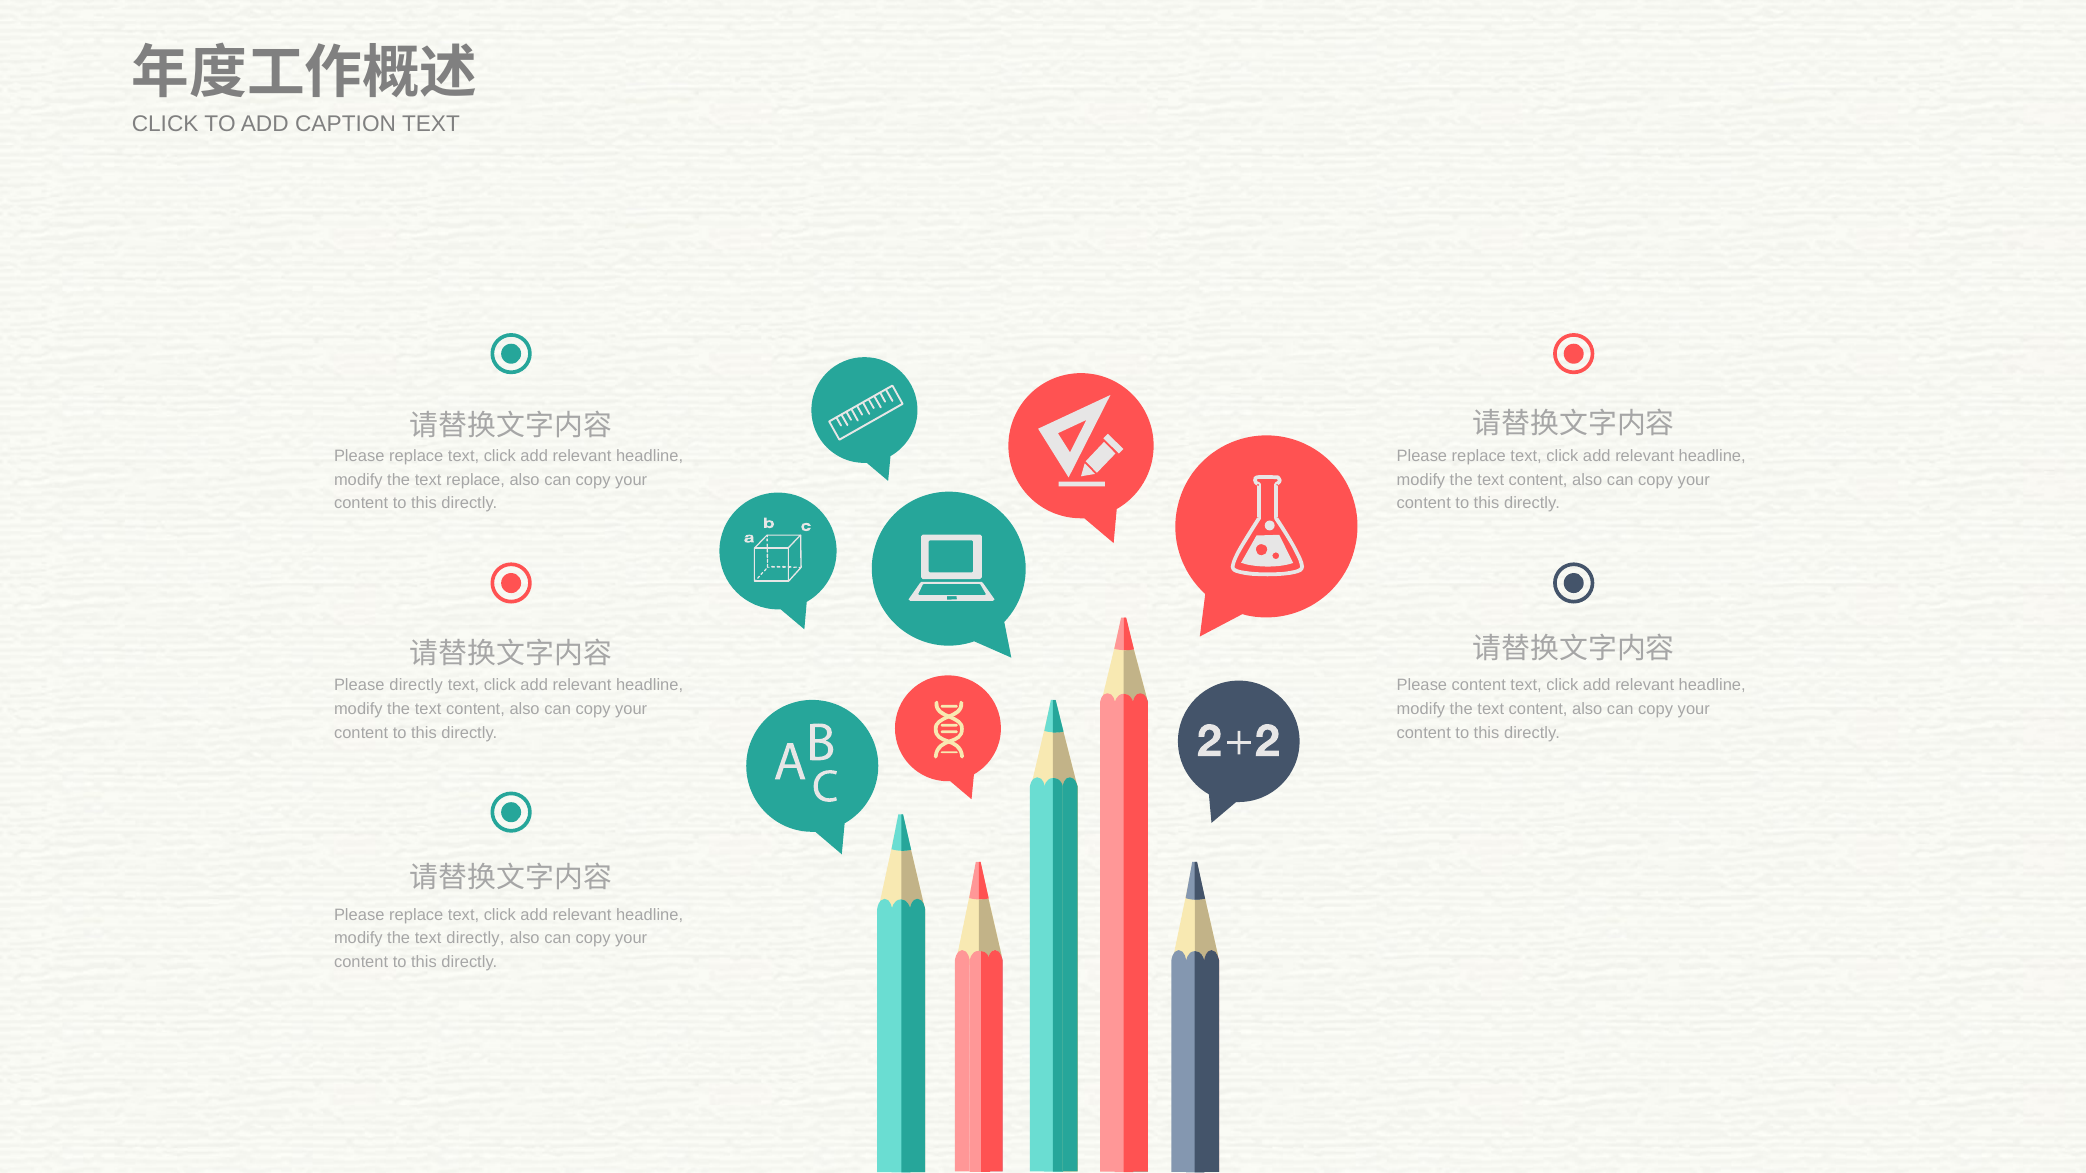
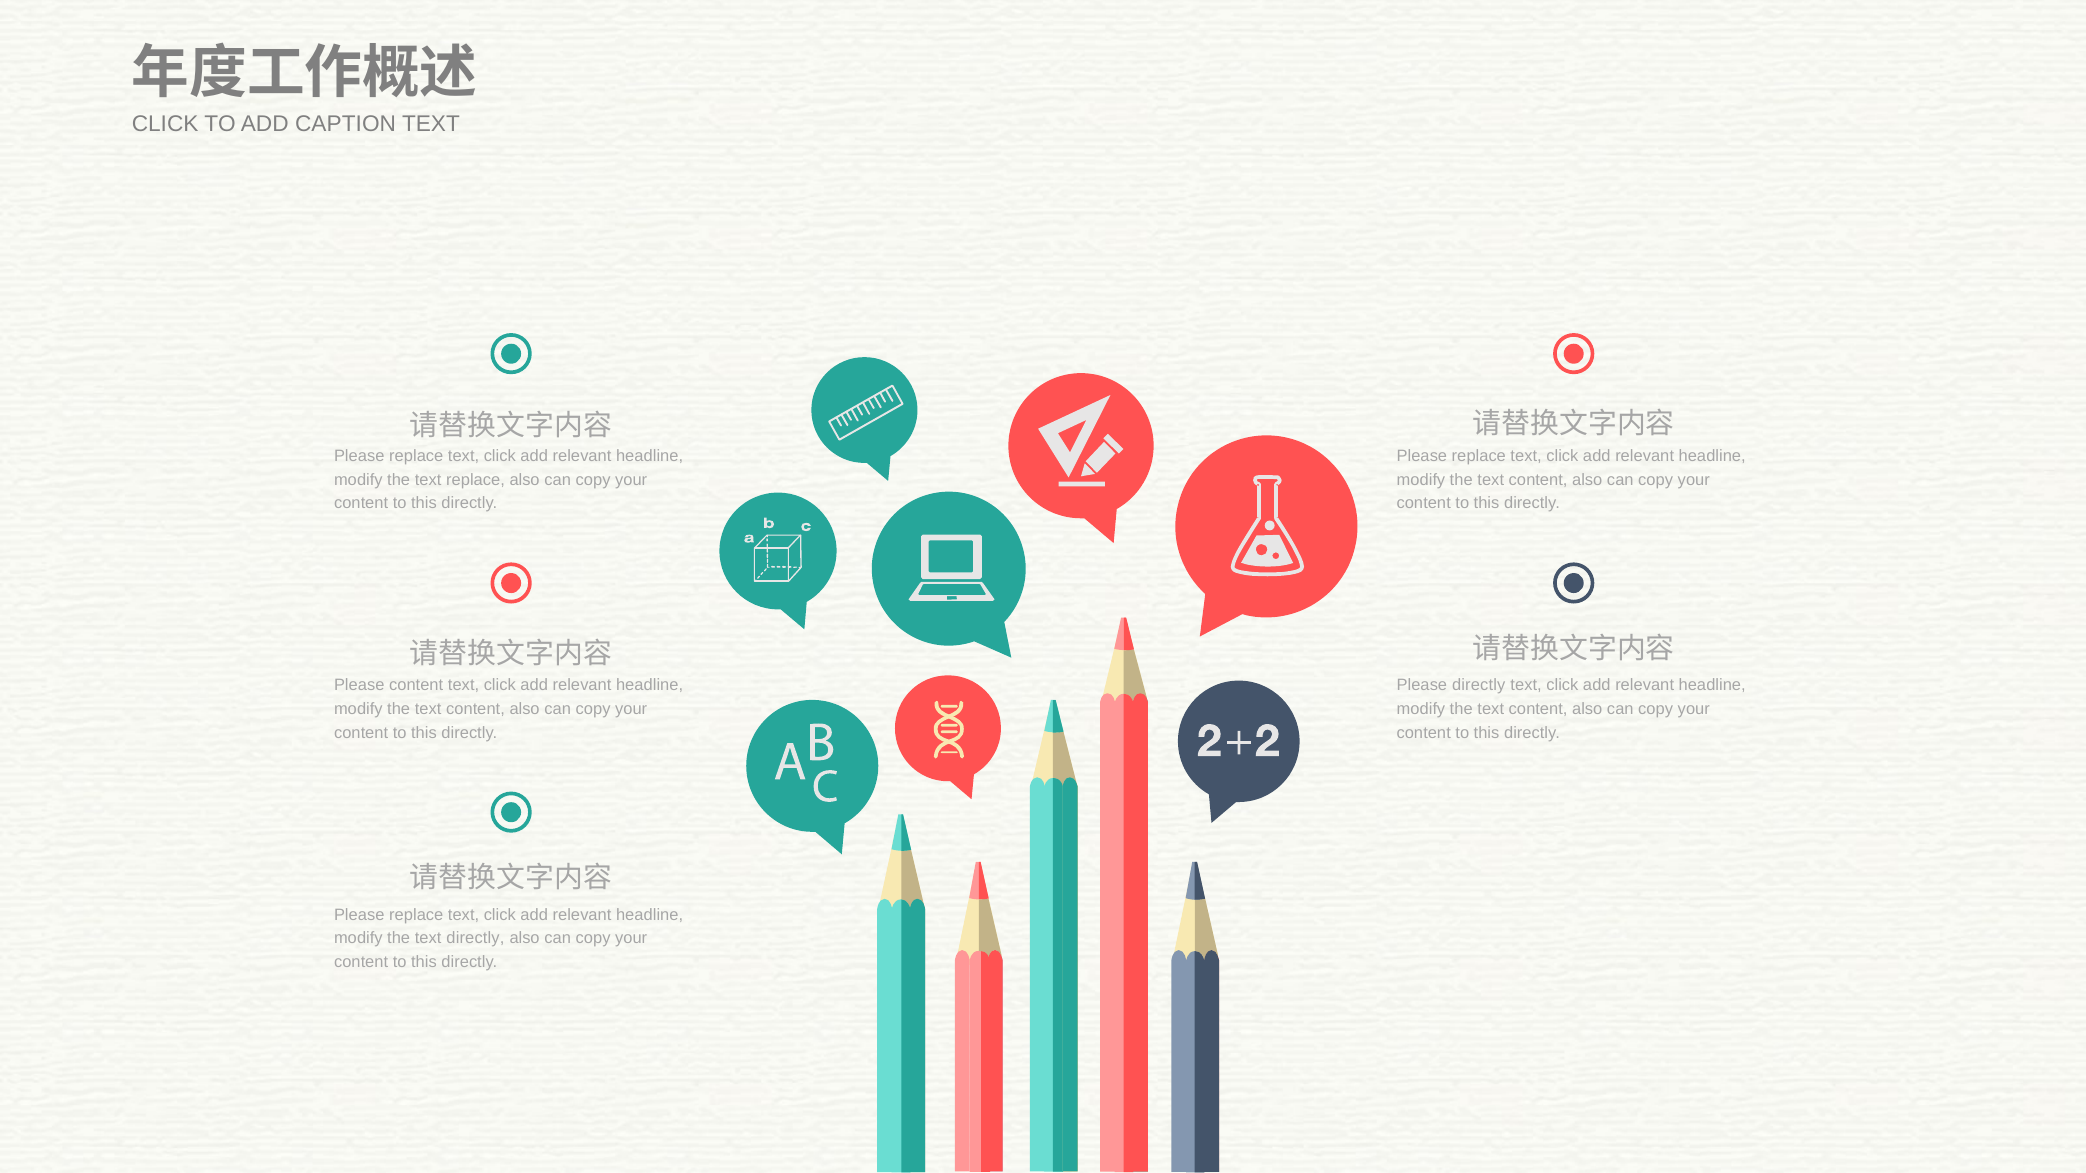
Please directly: directly -> content (416, 686)
Please content: content -> directly (1479, 686)
